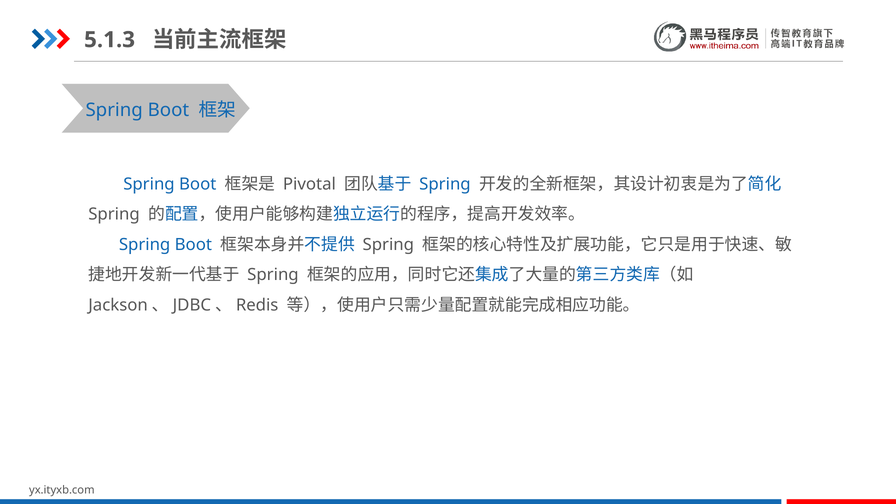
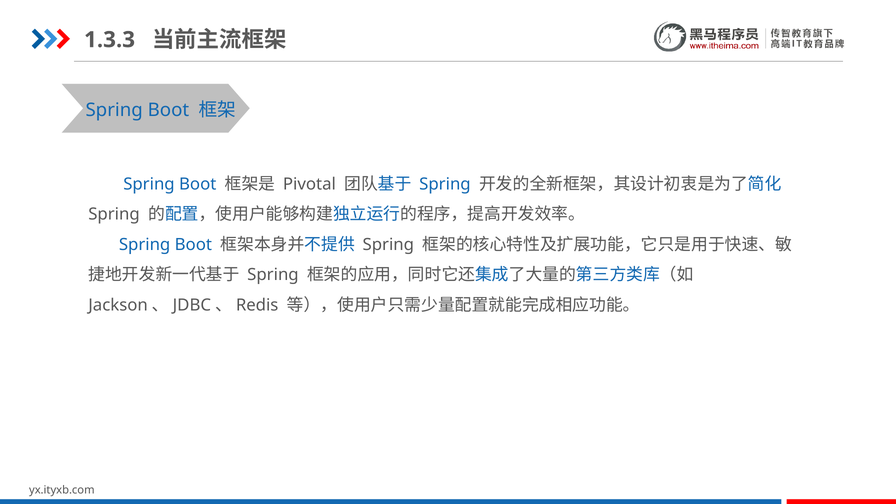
5.1.3: 5.1.3 -> 1.3.3 (110, 40)
